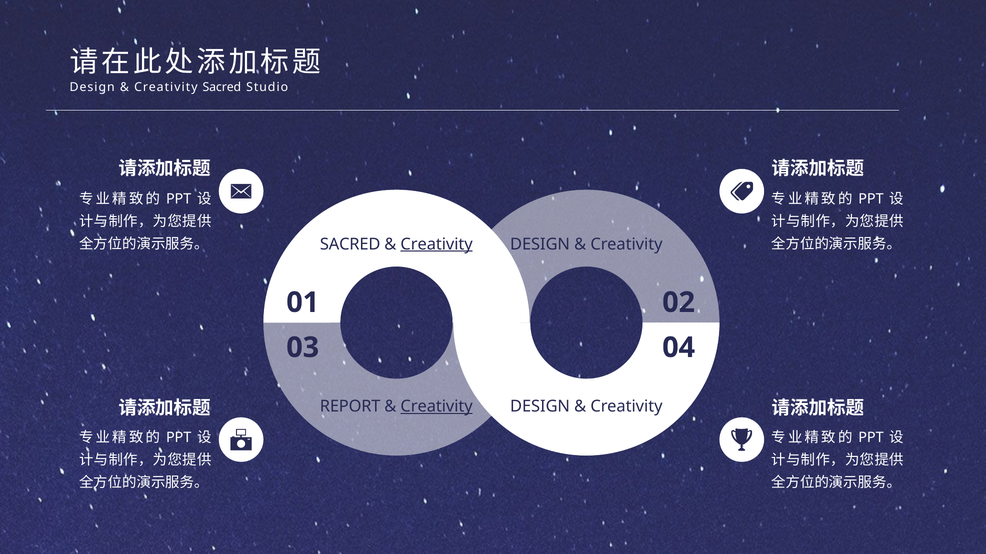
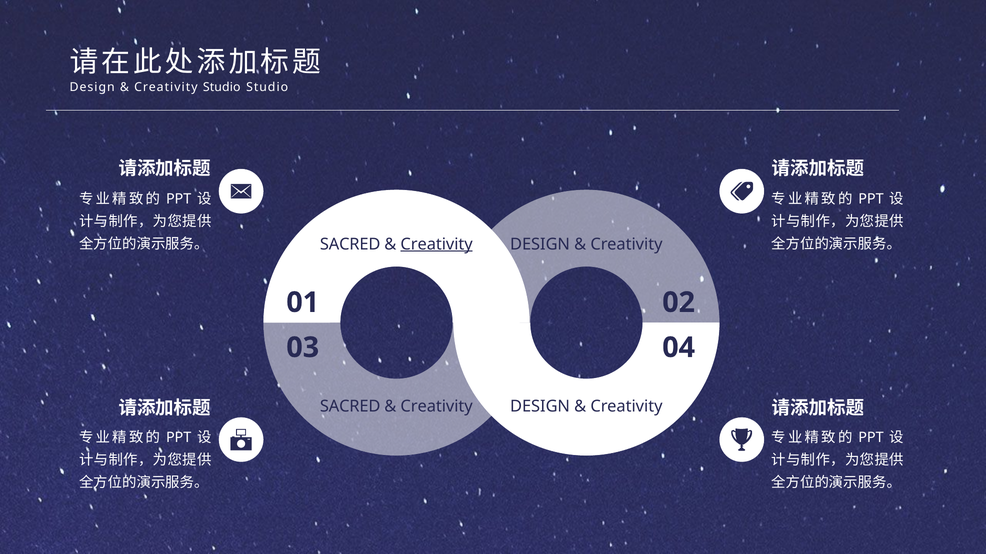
Creativity Sacred: Sacred -> Studio (222, 87)
REPORT: REPORT -> SACRED (350, 407)
Creativity underline: present -> none (437, 407)
